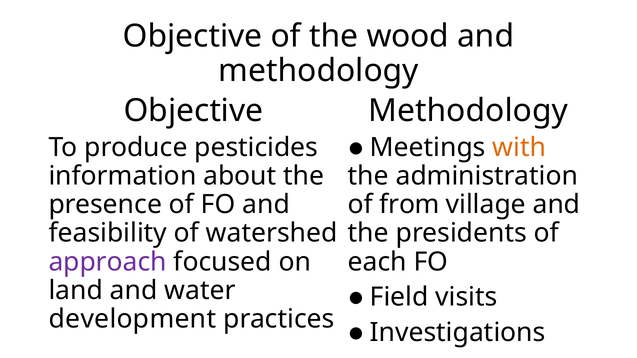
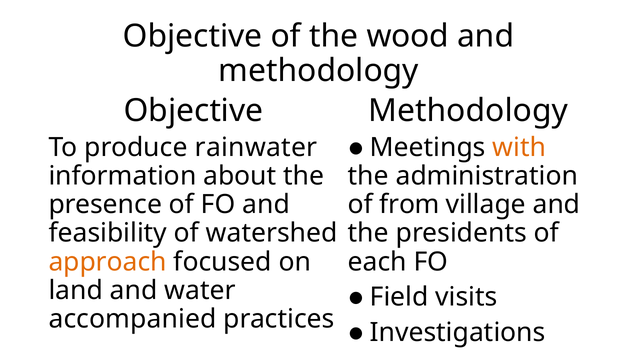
pesticides: pesticides -> rainwater (256, 147)
approach colour: purple -> orange (108, 262)
development: development -> accompanied (133, 319)
